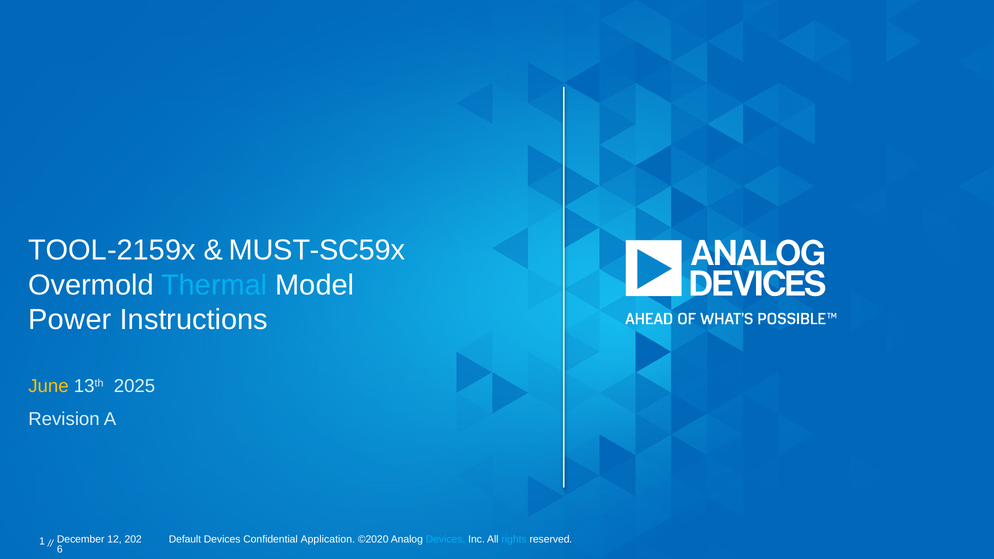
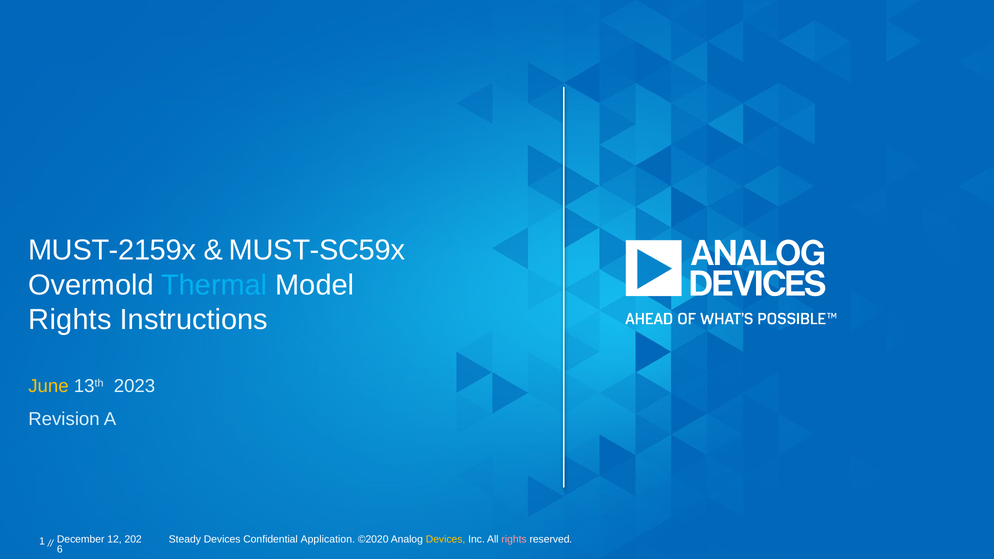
TOOL-2159x: TOOL-2159x -> MUST-2159x (112, 250)
Power: Power -> Rights (70, 320)
2025: 2025 -> 2023 (134, 386)
Default: Default -> Steady (185, 540)
Devices colour: light blue -> yellow (446, 540)
rights colour: light blue -> pink (514, 540)
